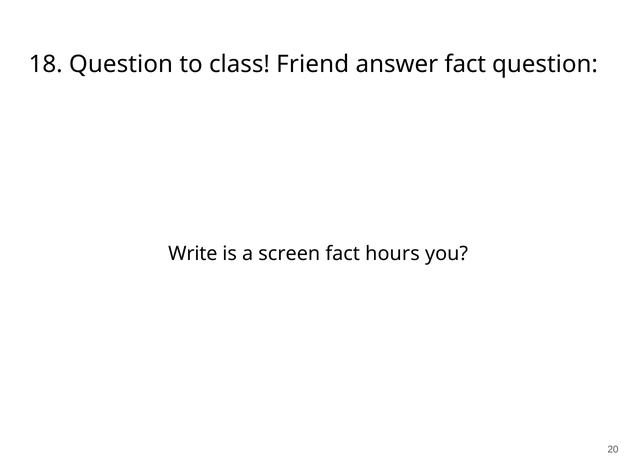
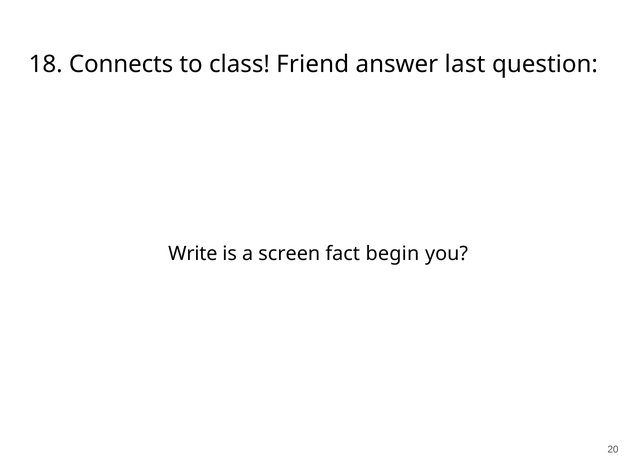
18 Question: Question -> Connects (121, 64)
answer fact: fact -> last (465, 64)
hours: hours -> begin (392, 254)
